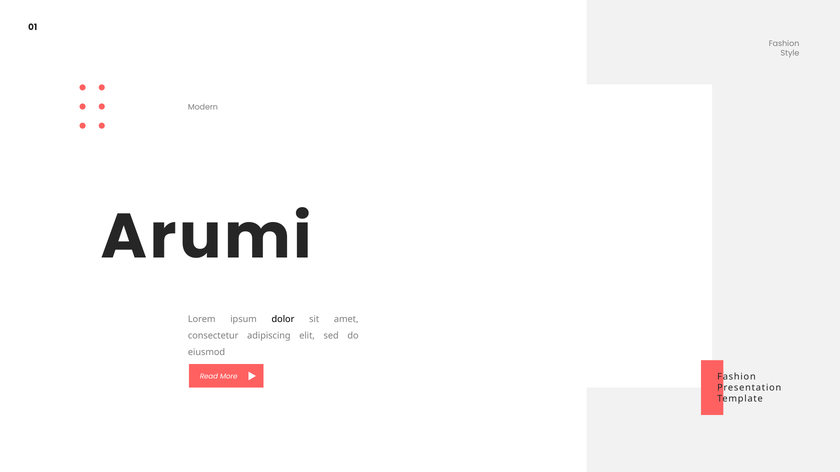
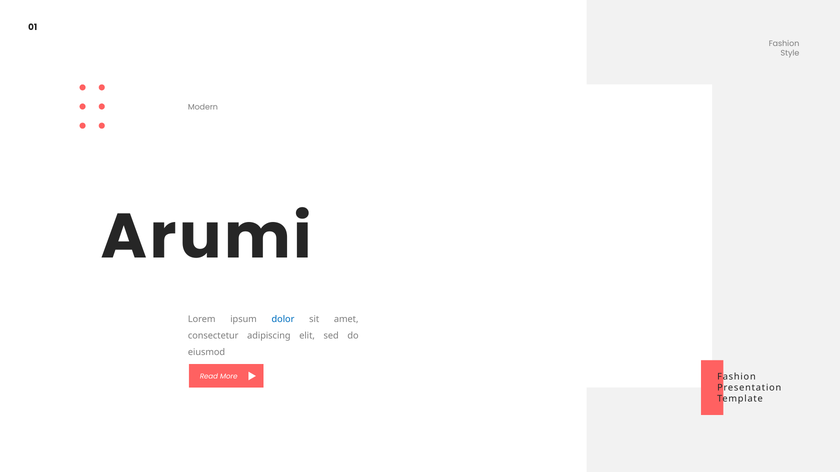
dolor colour: black -> blue (283, 319)
